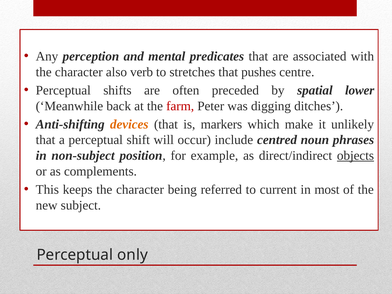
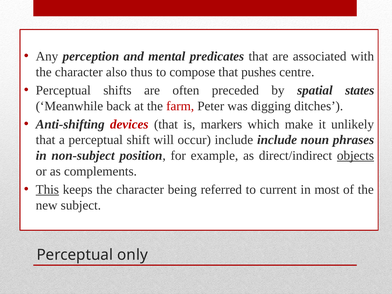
verb: verb -> thus (141, 72)
stretches: stretches -> compose (192, 72)
lower: lower -> states (360, 90)
devices colour: orange -> red (129, 124)
include centred: centred -> include (277, 140)
This underline: none -> present (47, 190)
